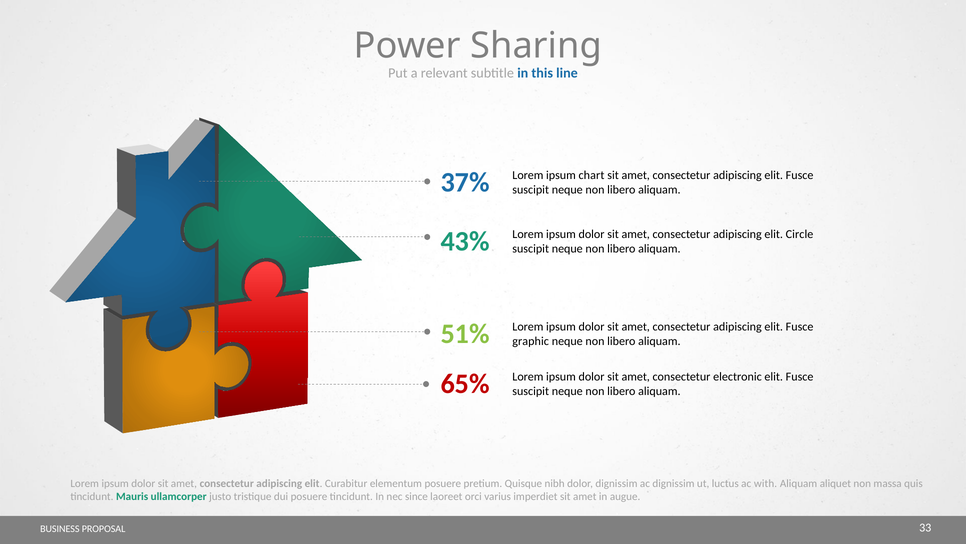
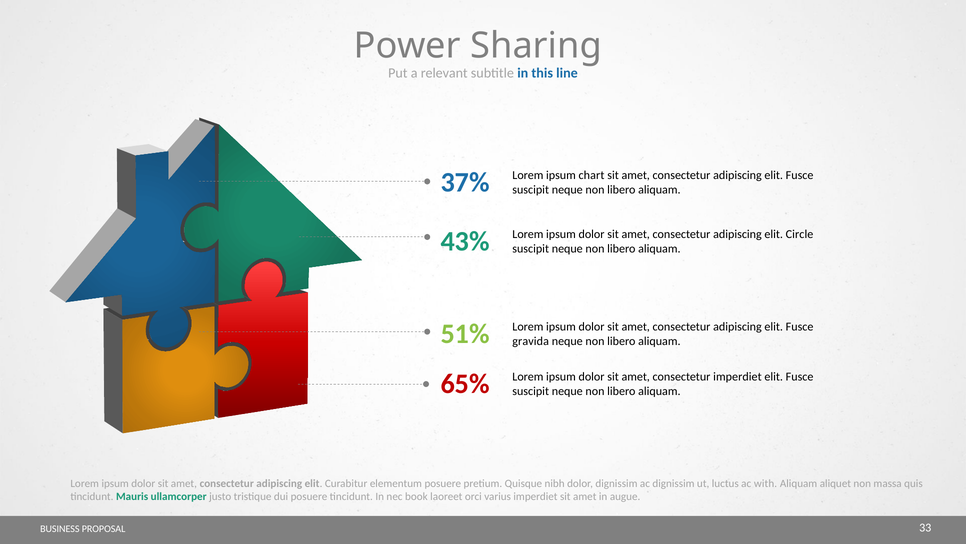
graphic: graphic -> gravida (531, 341)
consectetur electronic: electronic -> imperdiet (737, 376)
since: since -> book (416, 496)
